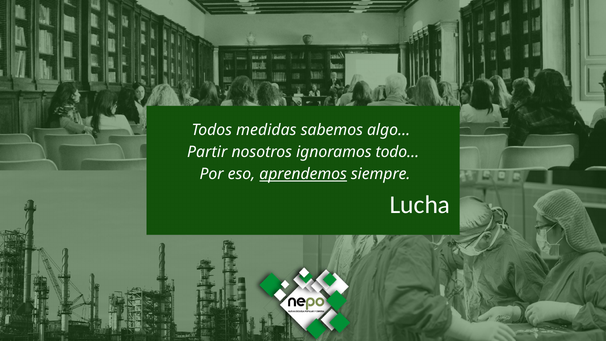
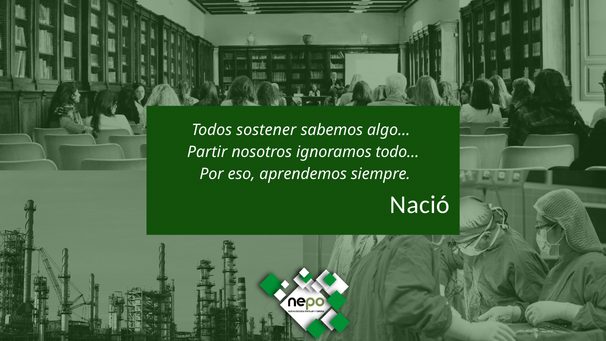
medidas: medidas -> sostener (266, 130)
aprendemos underline: present -> none (303, 174)
Lucha: Lucha -> Nació (420, 205)
